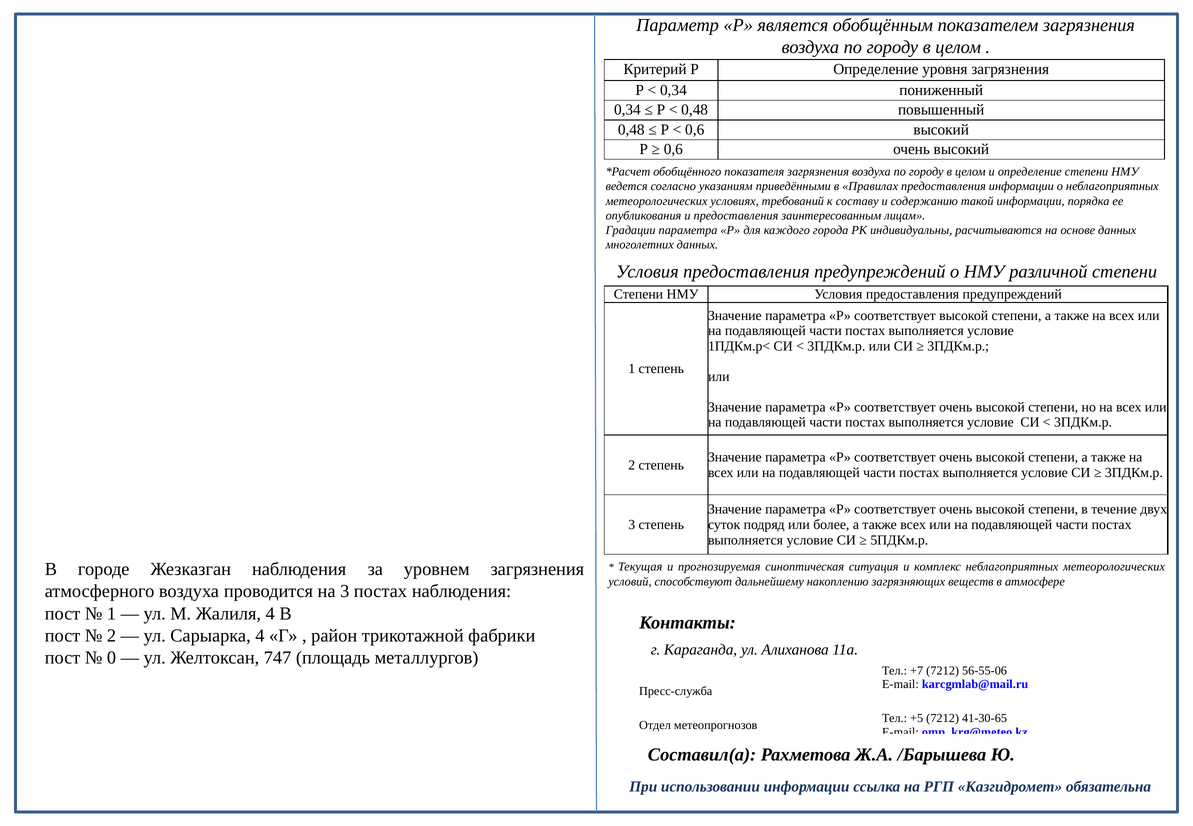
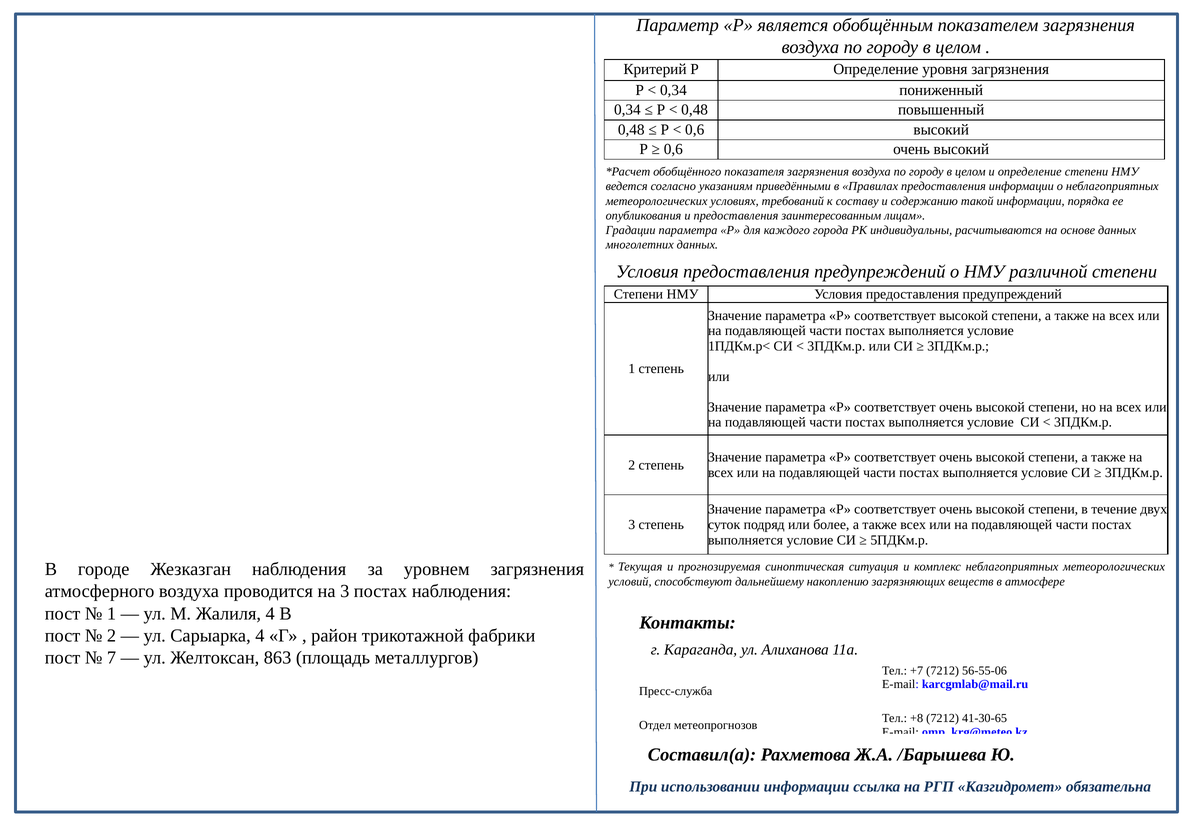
0: 0 -> 7 (112, 657)
747: 747 -> 863 (278, 657)
+5: +5 -> +8 (917, 718)
